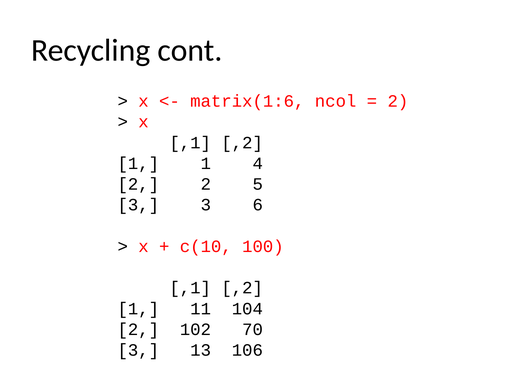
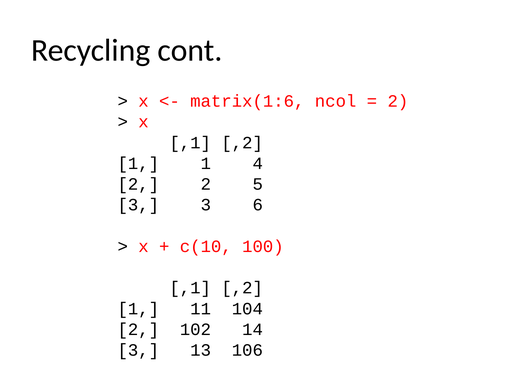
70: 70 -> 14 (253, 330)
